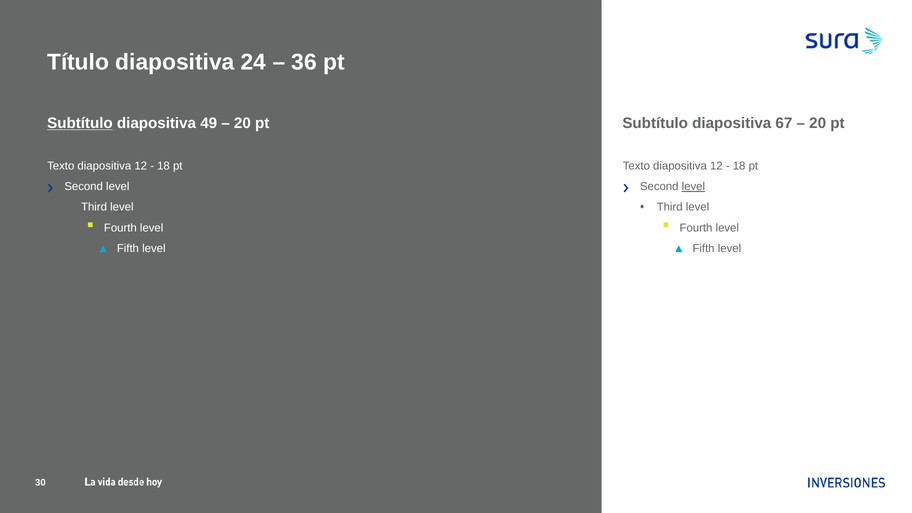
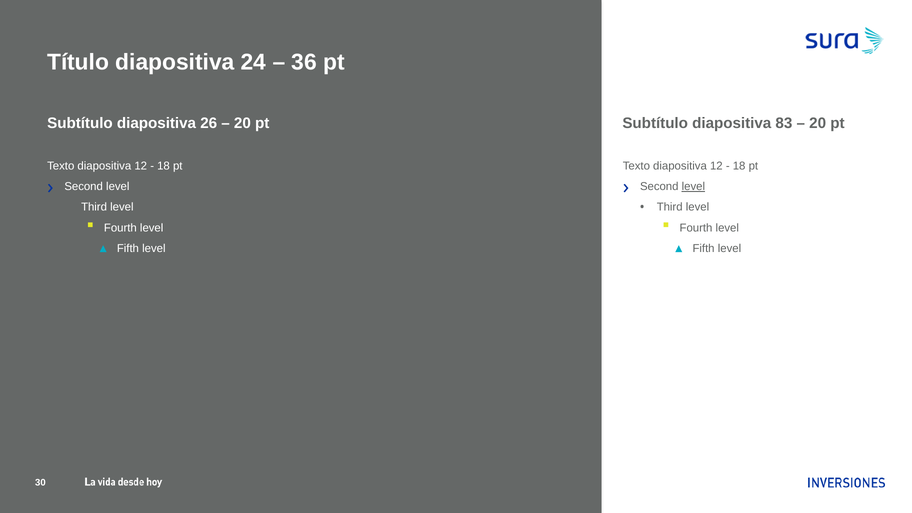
Subtítulo underline: present -> none (80, 123)
49: 49 -> 26 (209, 123)
67: 67 -> 83 (784, 123)
